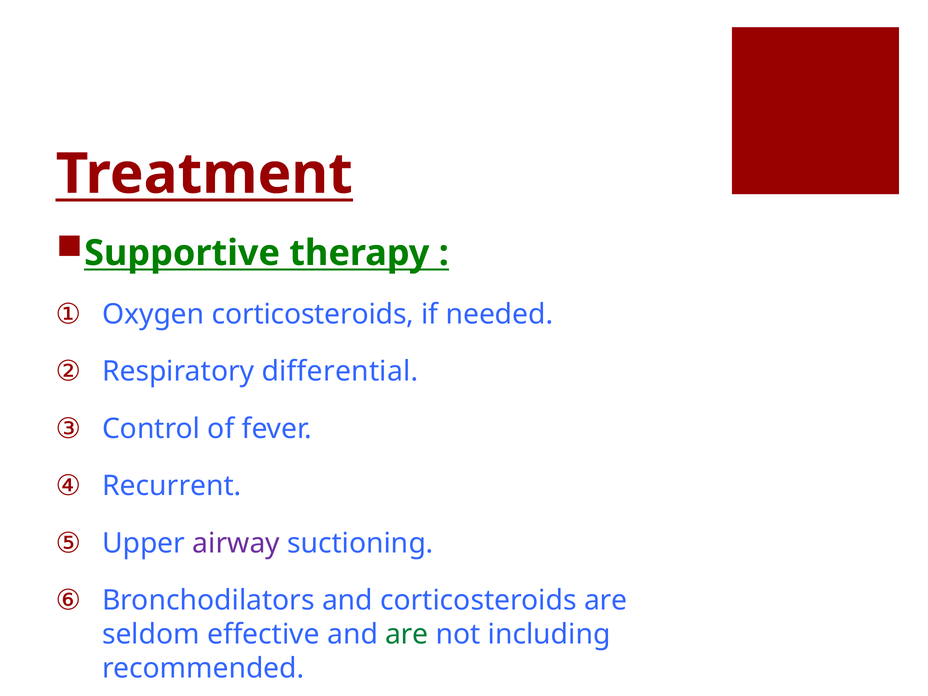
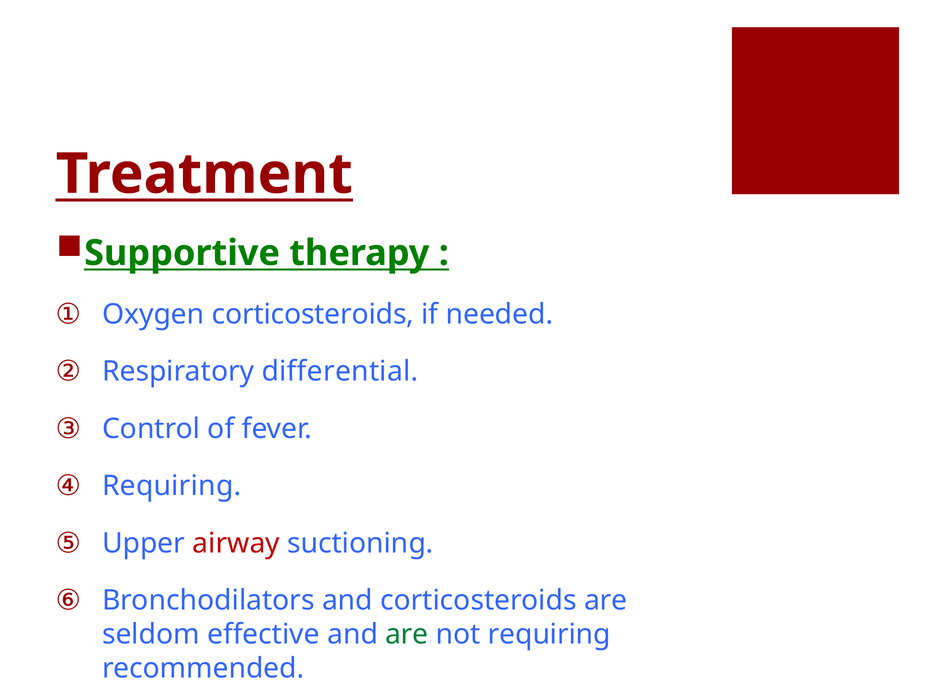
Recurrent: Recurrent -> Requiring (172, 486)
airway colour: purple -> red (236, 543)
not including: including -> requiring (549, 635)
